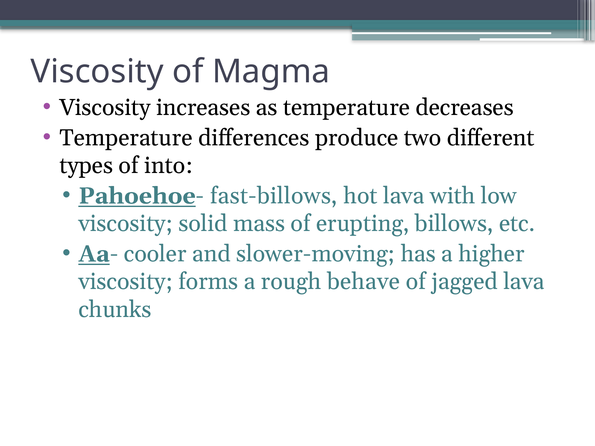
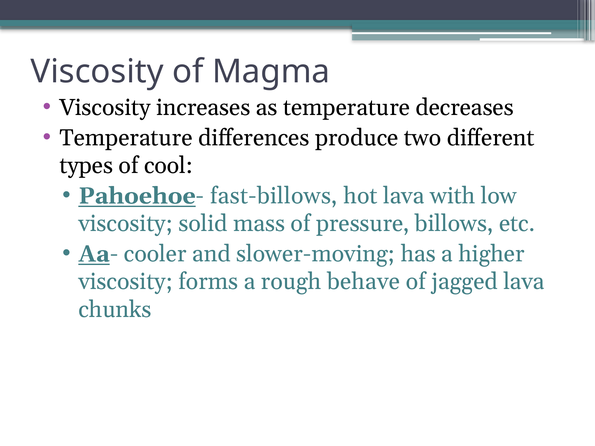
into: into -> cool (169, 166)
erupting: erupting -> pressure (363, 224)
